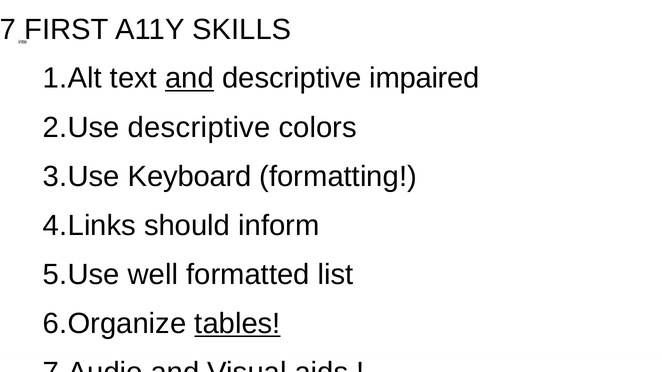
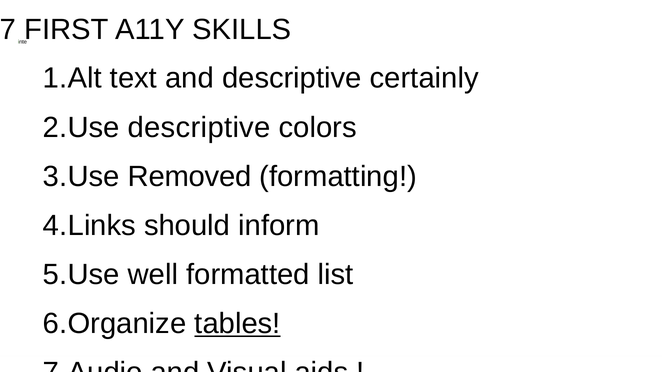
and underline: present -> none (190, 78)
impaired: impaired -> certainly (424, 78)
Keyboard: Keyboard -> Removed (190, 177)
